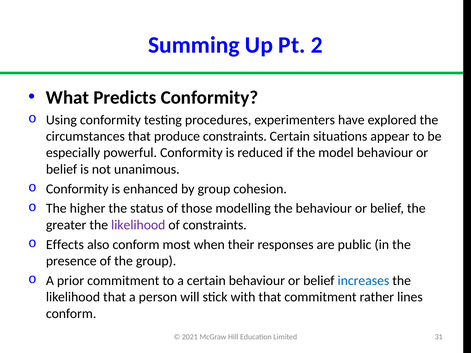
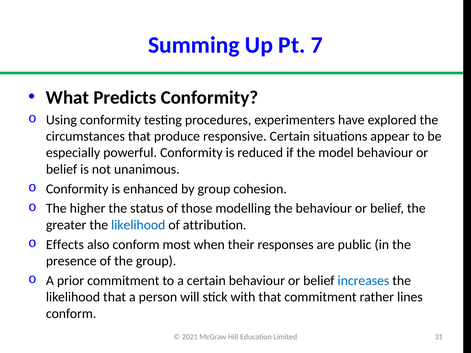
2: 2 -> 7 (317, 45)
produce constraints: constraints -> responsive (235, 136)
likelihood colour: purple -> blue (138, 225)
of constraints: constraints -> attribution (215, 225)
